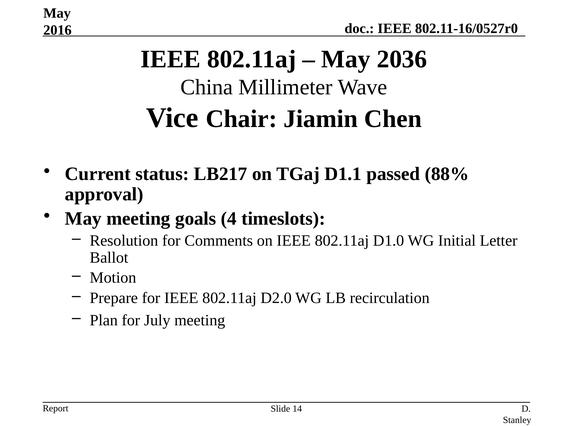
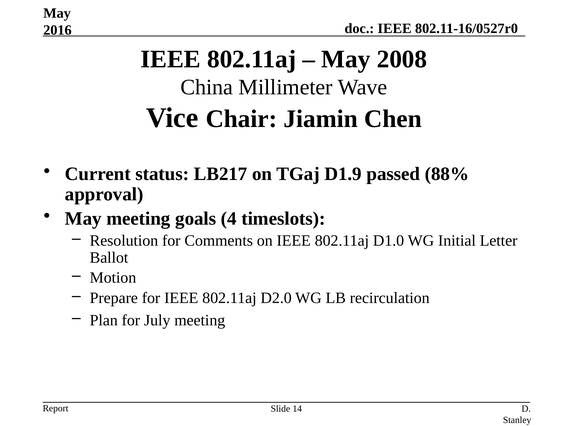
2036: 2036 -> 2008 (402, 59)
D1.1: D1.1 -> D1.9 (343, 174)
